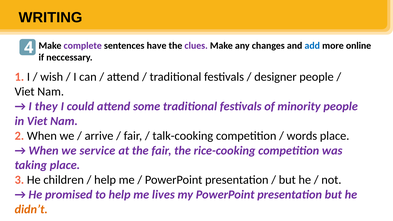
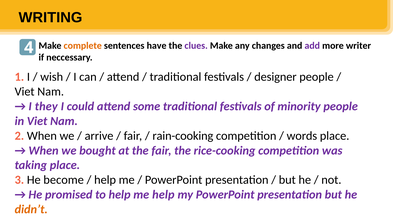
complete colour: purple -> orange (83, 46)
add colour: blue -> purple (312, 46)
online: online -> writer (358, 46)
talk-cooking: talk-cooking -> rain-cooking (183, 136)
service: service -> bought (97, 150)
children: children -> become (64, 180)
me lives: lives -> help (163, 195)
